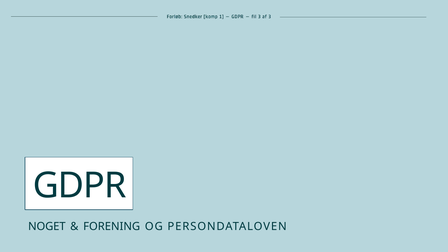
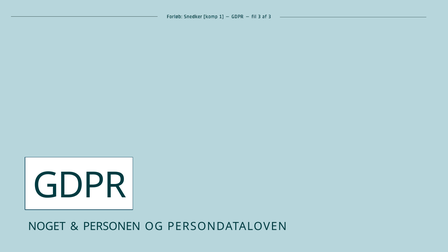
FORENING: FORENING -> PERSONEN (112, 226)
